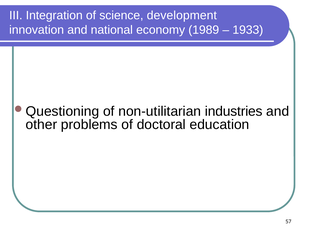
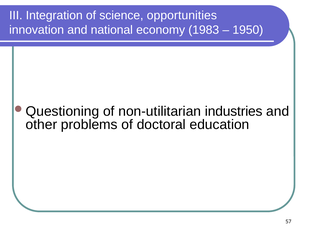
development: development -> opportunities (182, 15)
1989: 1989 -> 1983 (204, 30)
1933: 1933 -> 1950 (248, 30)
